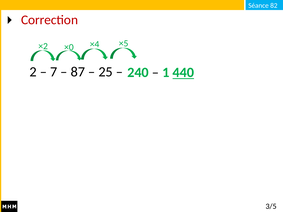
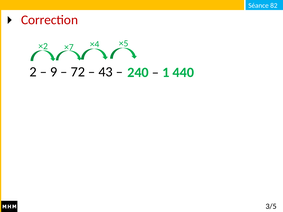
×0: ×0 -> ×7 (69, 47)
7: 7 -> 9 (54, 72)
87: 87 -> 72 (78, 72)
25: 25 -> 43 (106, 72)
440 underline: present -> none (183, 73)
